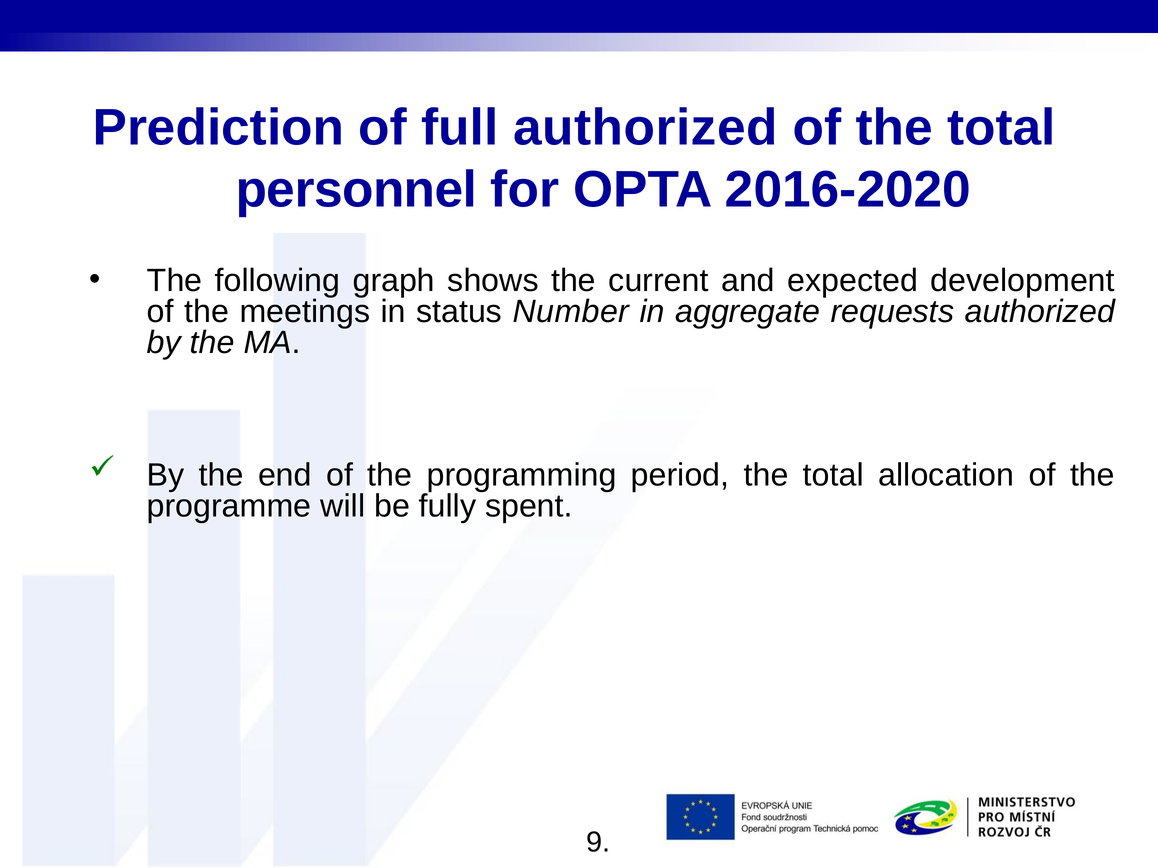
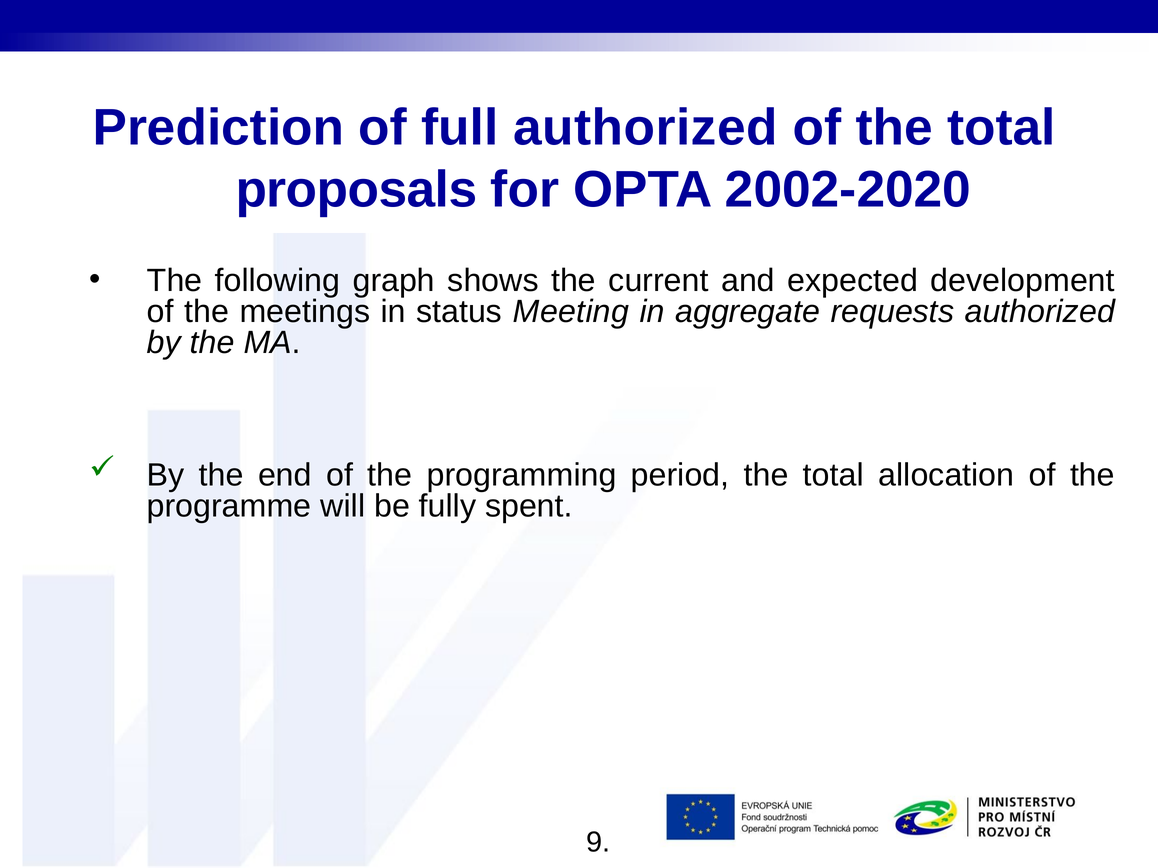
personnel: personnel -> proposals (356, 190)
2016-2020: 2016-2020 -> 2002-2020 (848, 190)
Number: Number -> Meeting (571, 312)
